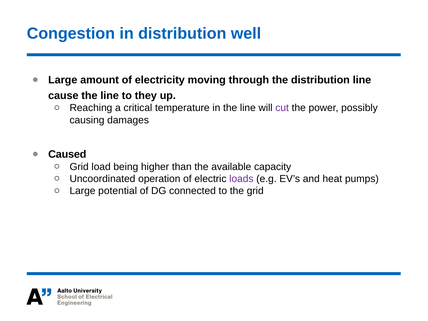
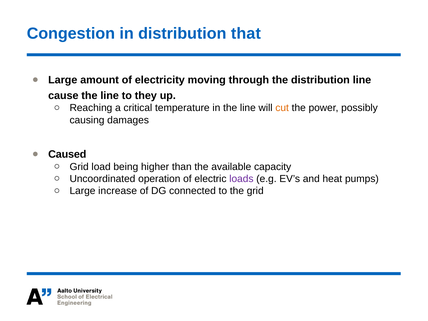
well: well -> that (246, 34)
cut colour: purple -> orange (282, 108)
potential: potential -> increase (118, 191)
